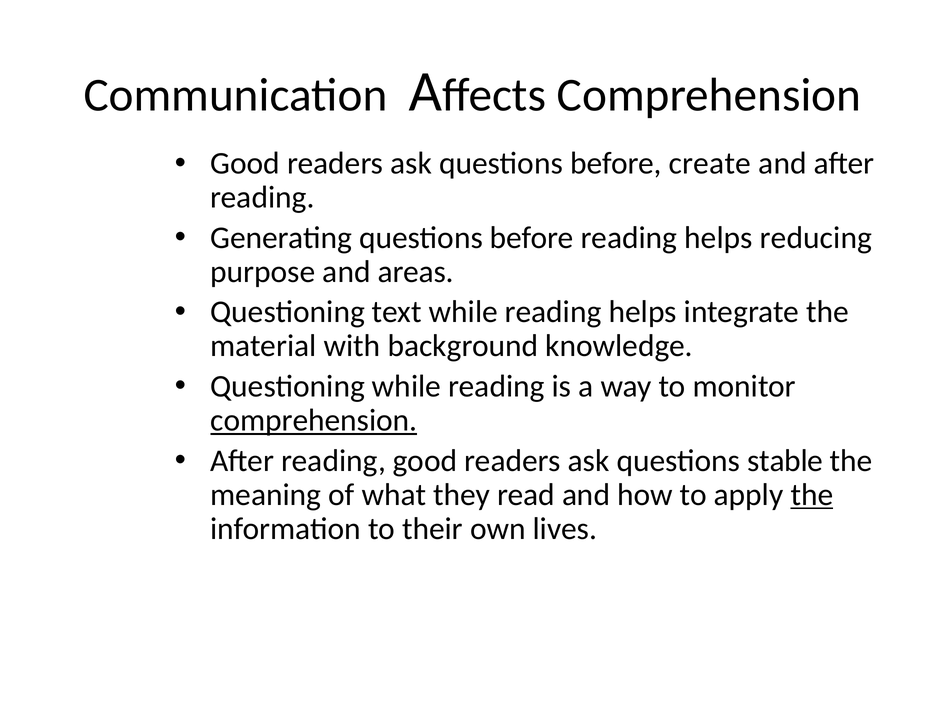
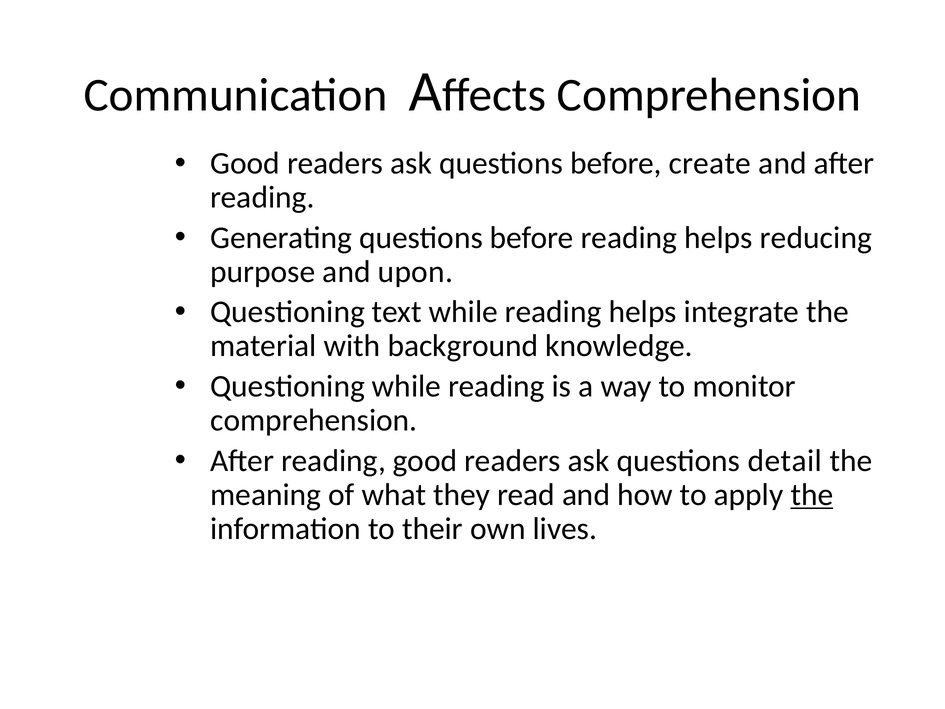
areas: areas -> upon (415, 272)
comprehension underline: present -> none (314, 420)
stable: stable -> detail (785, 461)
